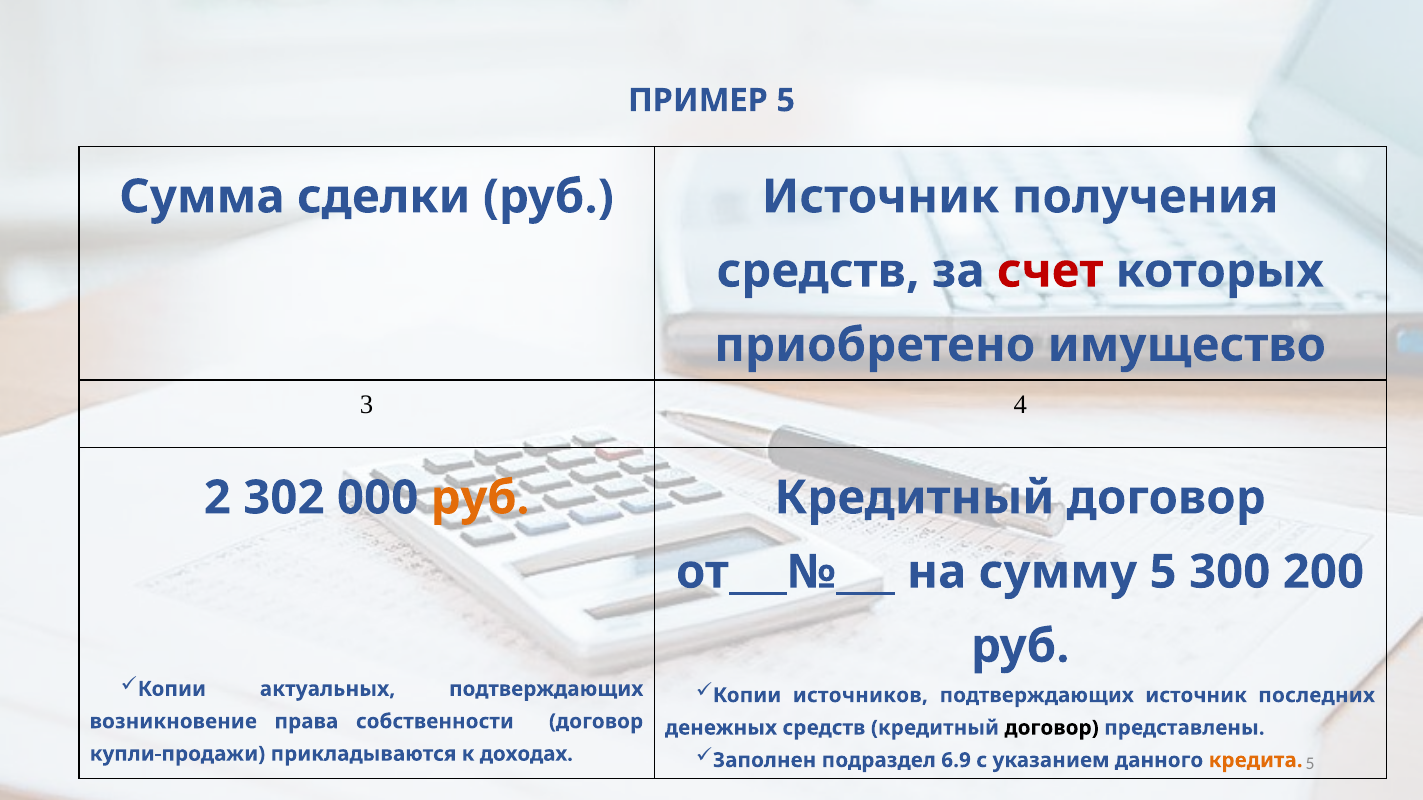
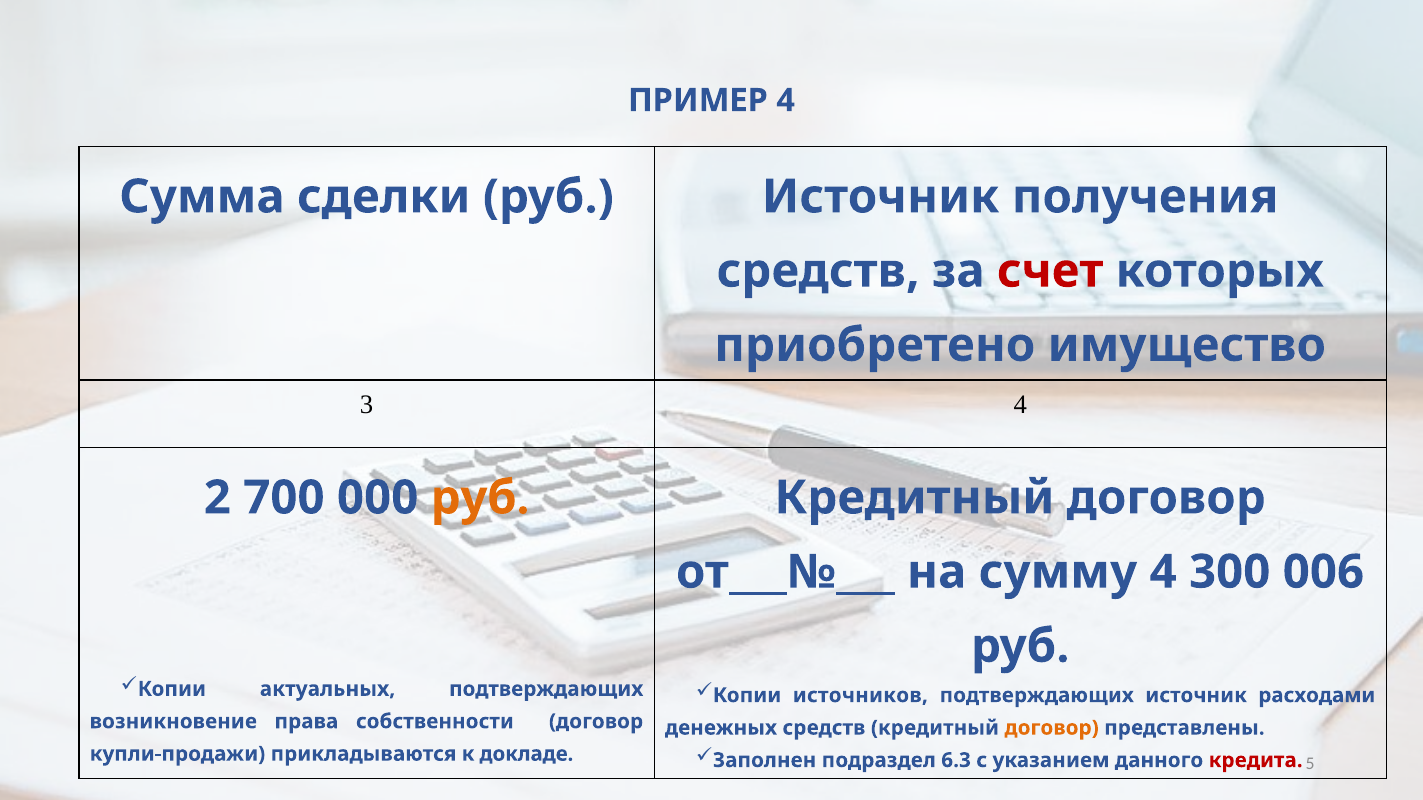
ПРИМЕР 5: 5 -> 4 (786, 101)
302: 302 -> 700 (284, 498)
сумму 5: 5 -> 4 (1163, 572)
200: 200 -> 006 (1323, 572)
последних: последних -> расходами (1317, 696)
договор colour: black -> orange (1052, 728)
6.9: 6.9 -> 6.3 (956, 761)
кредита colour: orange -> red (1256, 761)
доходах: доходах -> докладе (526, 754)
